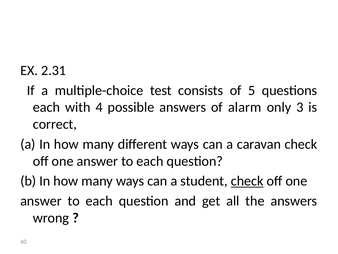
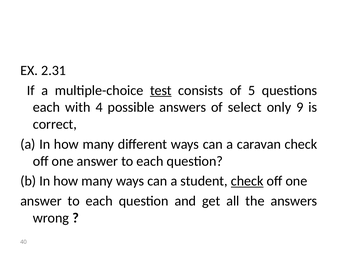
test underline: none -> present (161, 90)
alarm: alarm -> select (245, 107)
3: 3 -> 9 (300, 107)
